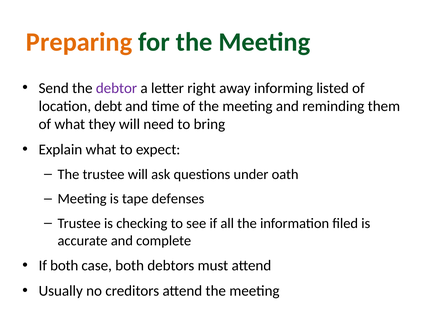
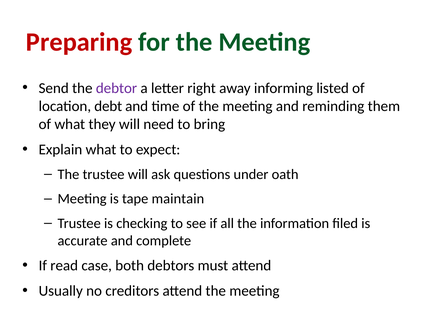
Preparing colour: orange -> red (79, 42)
defenses: defenses -> maintain (178, 199)
If both: both -> read (64, 265)
